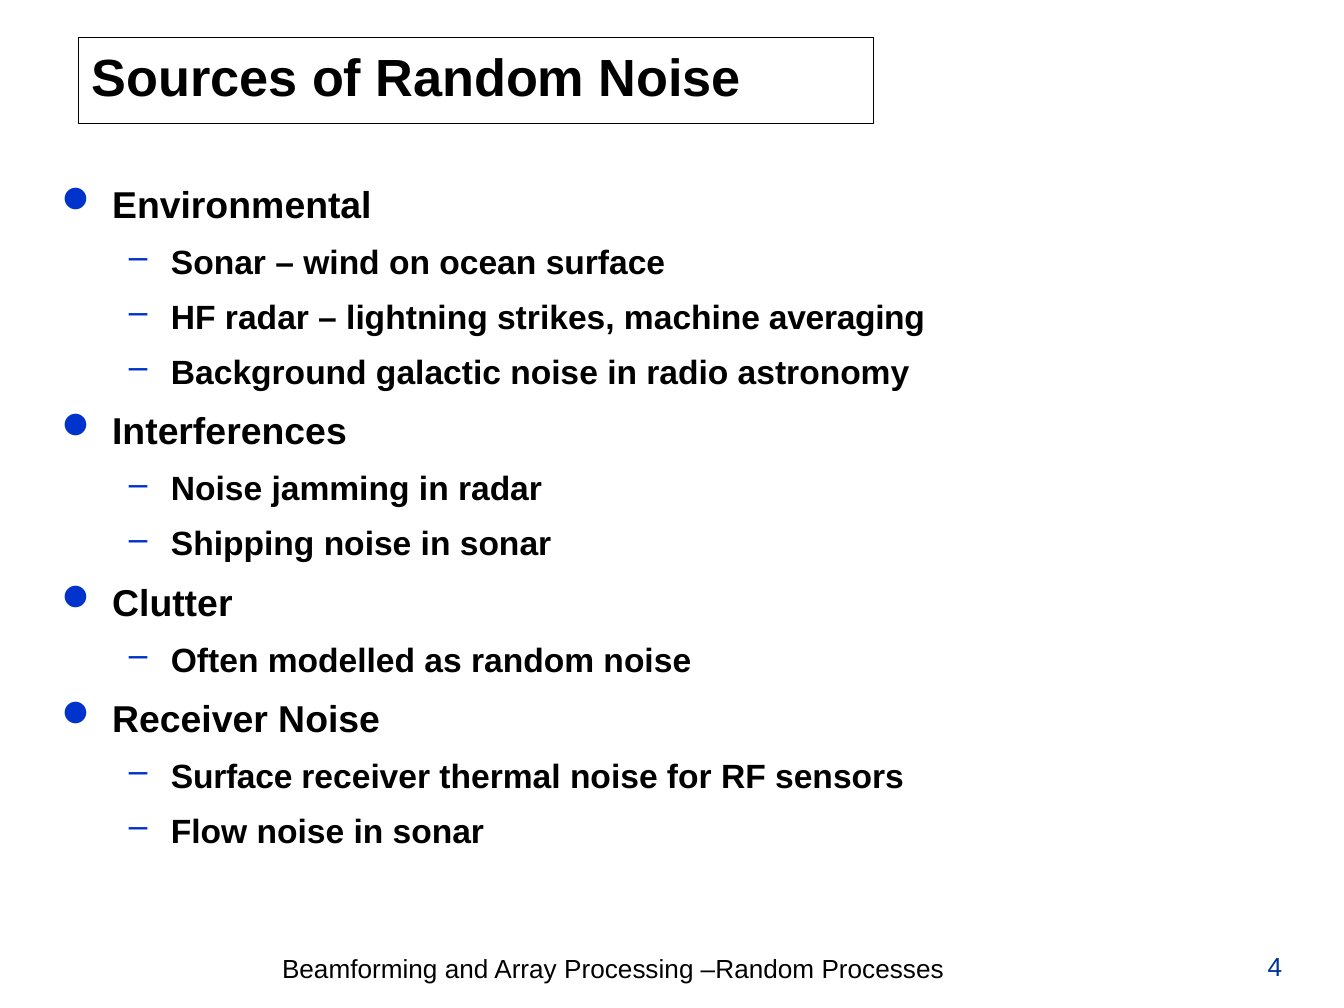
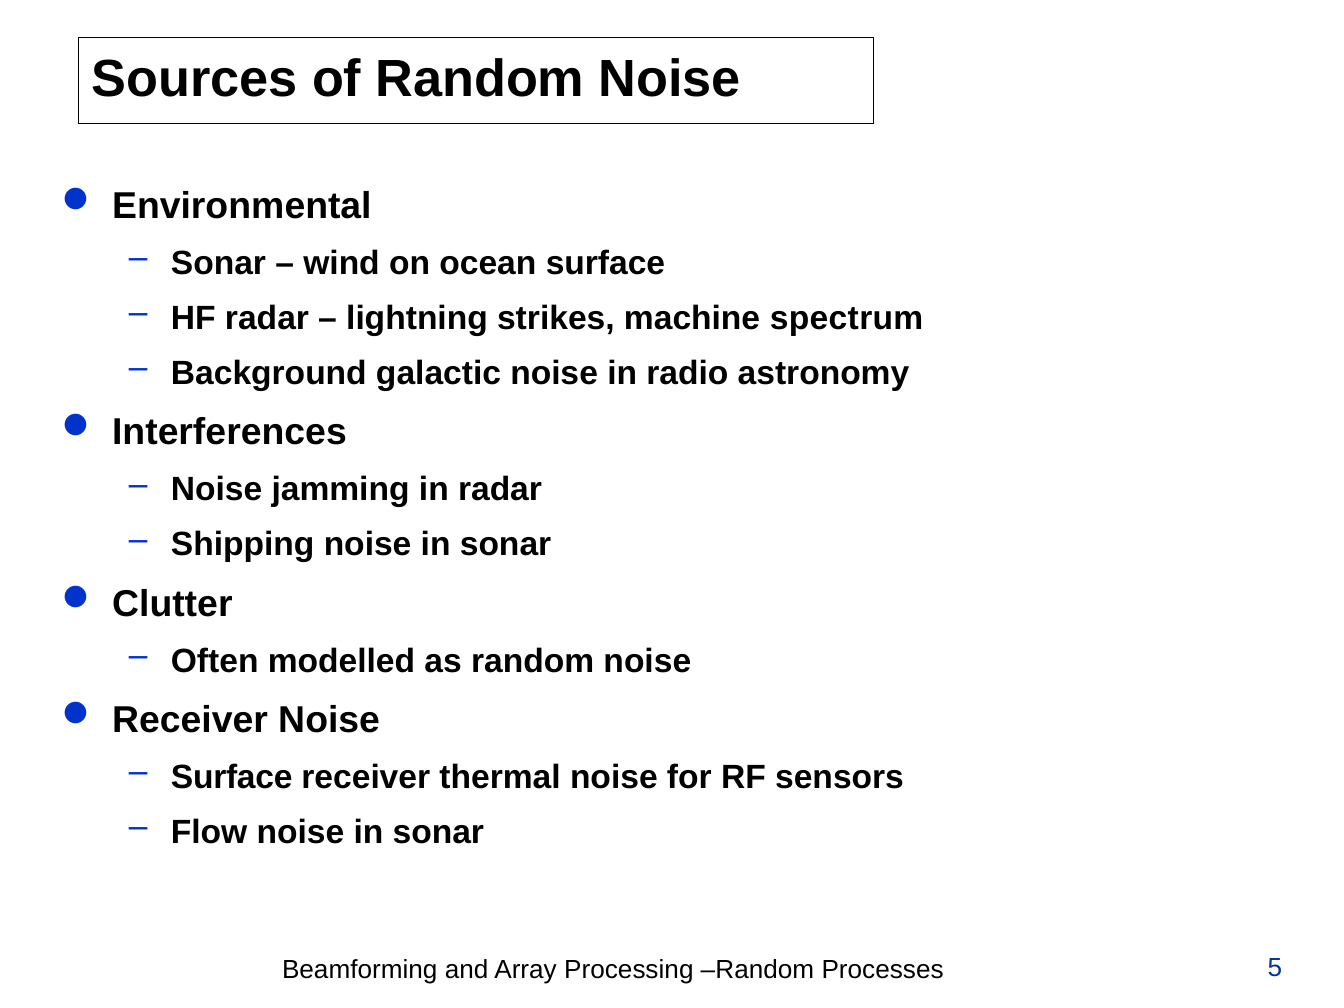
averaging: averaging -> spectrum (847, 318)
4: 4 -> 5 (1275, 968)
